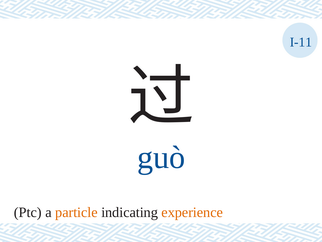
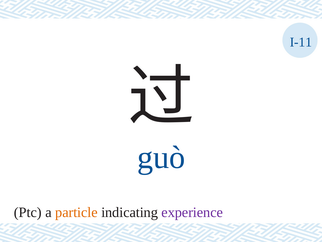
experience colour: orange -> purple (192, 212)
